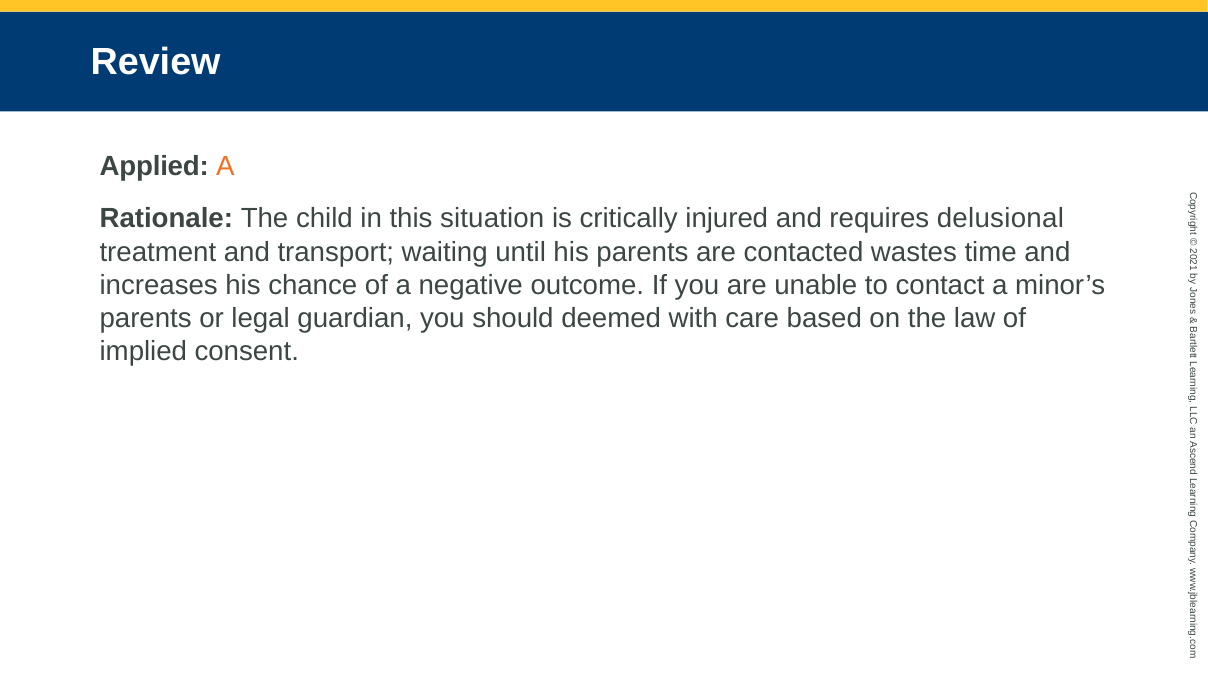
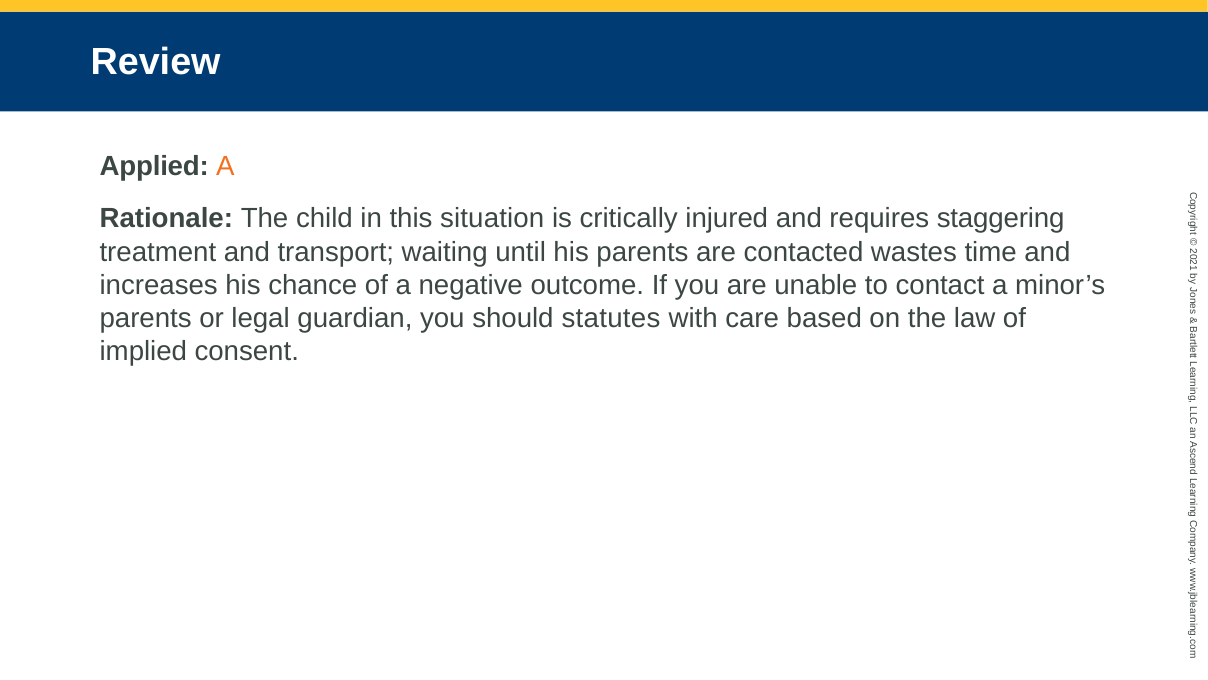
delusional: delusional -> staggering (1001, 219)
deemed: deemed -> statutes (611, 318)
